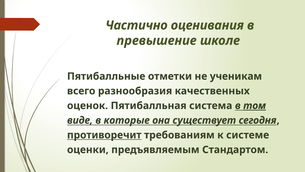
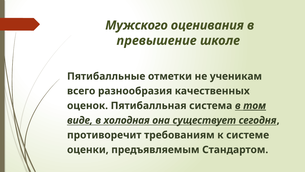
Частично: Частично -> Мужского (137, 25)
которые: которые -> холодная (127, 120)
противоречит underline: present -> none (104, 135)
